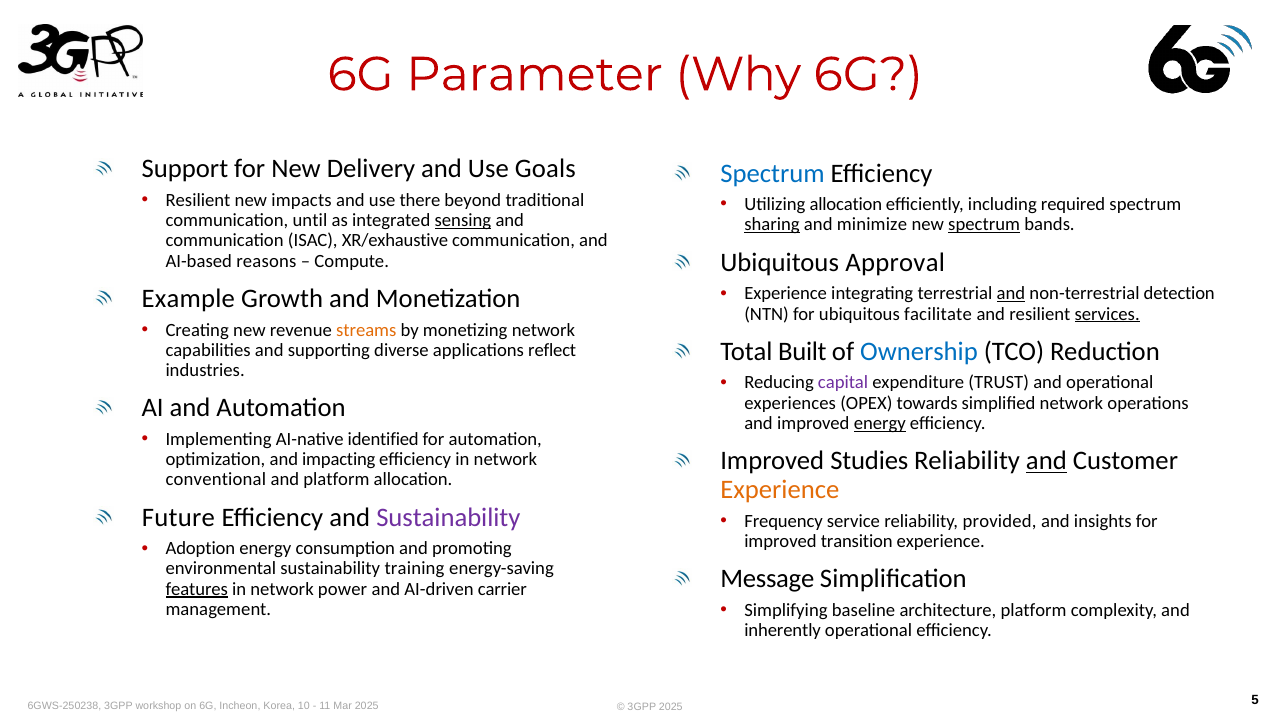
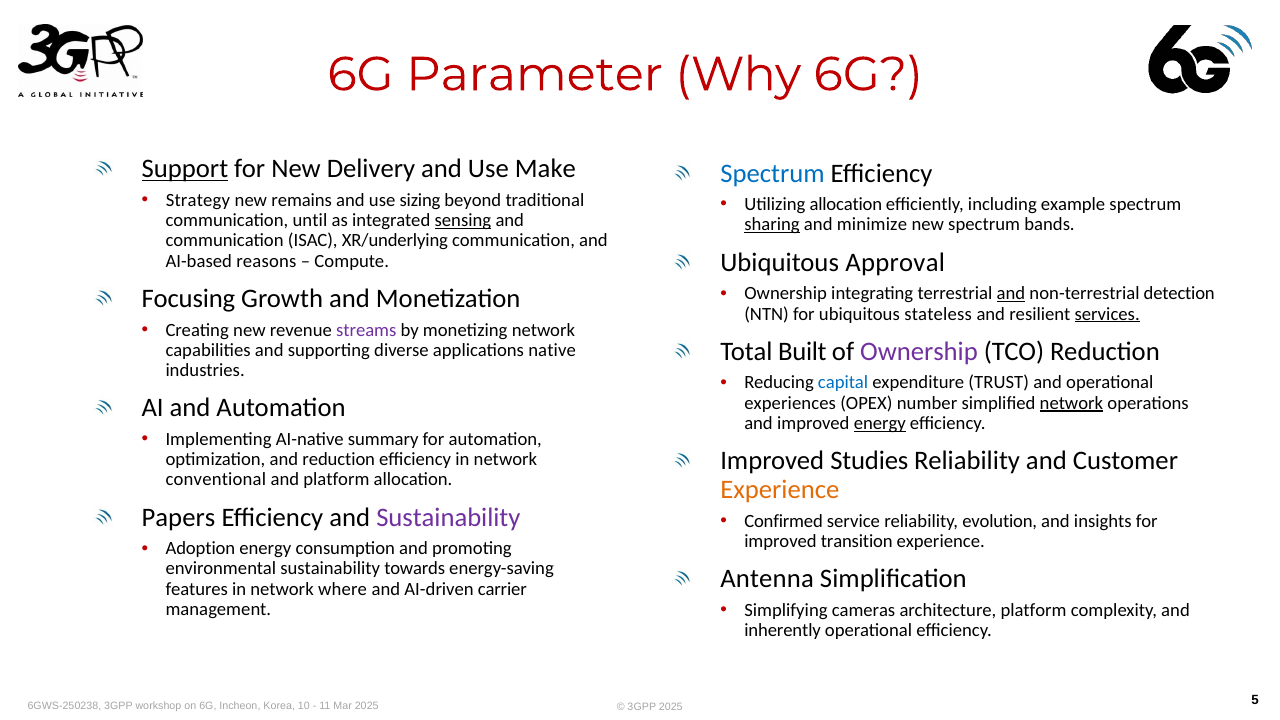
Support underline: none -> present (185, 169)
Goals: Goals -> Make (545, 169)
Resilient: Resilient -> Strategy (198, 200)
impacts: impacts -> remains (302, 200)
there: there -> sizing (420, 200)
required: required -> example (1073, 205)
spectrum underline: present -> none (984, 225)
XR/exhaustive: XR/exhaustive -> XR/underlying (395, 241)
Experience: Experience -> Ownership (786, 294)
Example: Example -> Focusing (188, 299)
facilitate: facilitate -> stateless (938, 314)
streams colour: orange -> purple (366, 330)
Ownership colour: blue -> purple (919, 352)
reflect: reflect -> native (552, 350)
capital colour: purple -> blue (843, 383)
towards: towards -> number (927, 403)
network underline: none -> present (1071, 403)
identified: identified -> summary (383, 439)
and underline: present -> none (1046, 461)
and impacting: impacting -> reduction (339, 459)
Future: Future -> Papers (178, 517)
Frequency: Frequency -> Confirmed (784, 521)
provided: provided -> evolution (1000, 521)
training: training -> towards (415, 569)
Message: Message -> Antenna (767, 579)
features underline: present -> none (197, 589)
power: power -> where (343, 589)
baseline: baseline -> cameras (864, 610)
